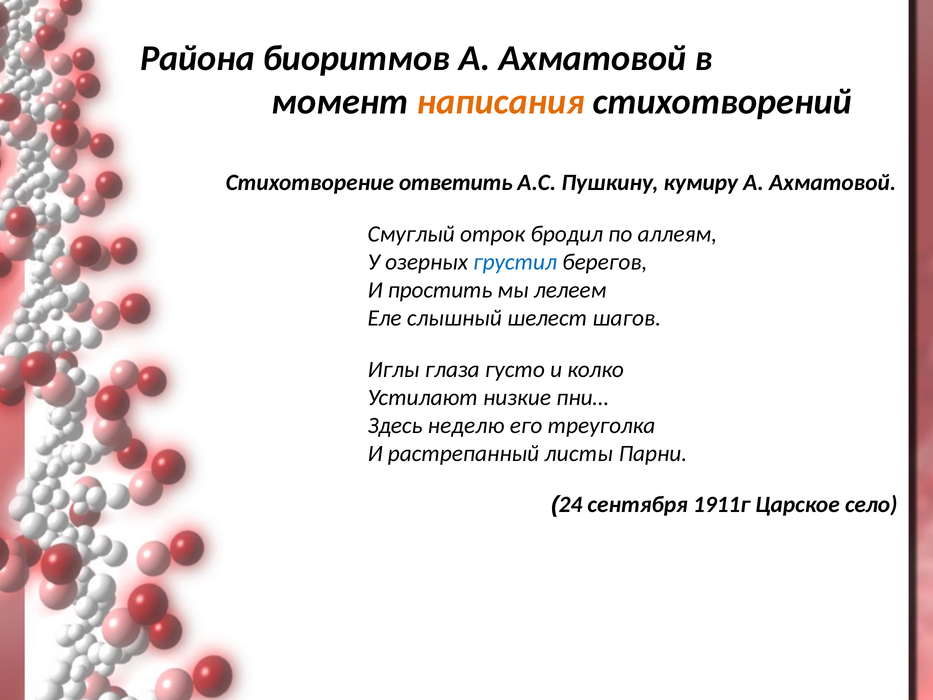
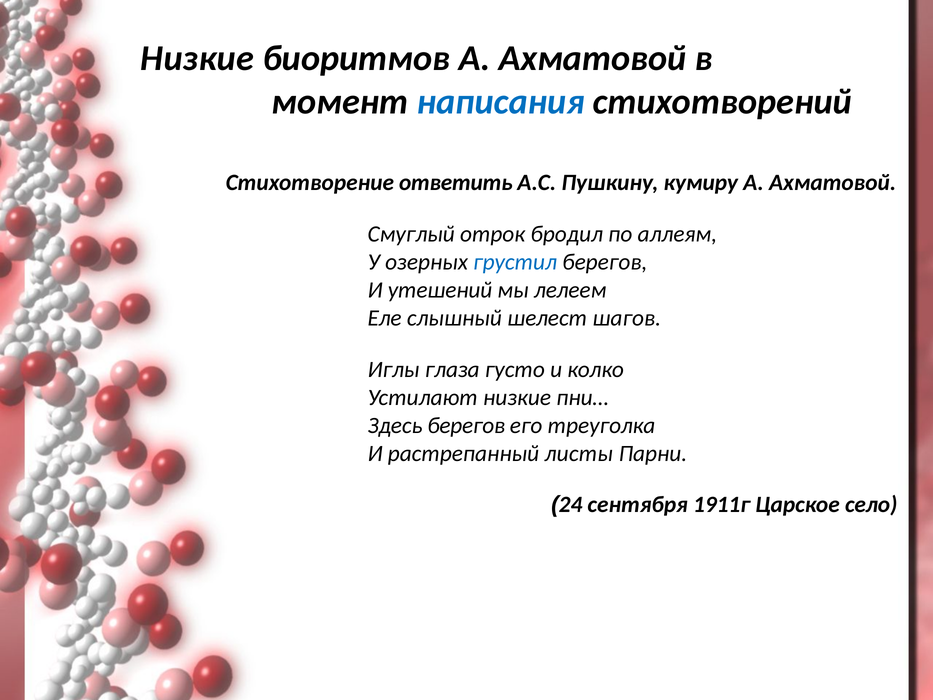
Района: Района -> Низкие (197, 58)
написания colour: orange -> blue (501, 102)
простить: простить -> утешений (440, 290)
Здесь неделю: неделю -> берегов (466, 425)
